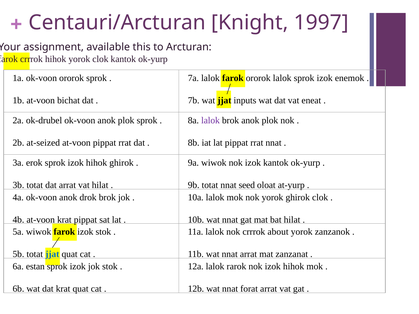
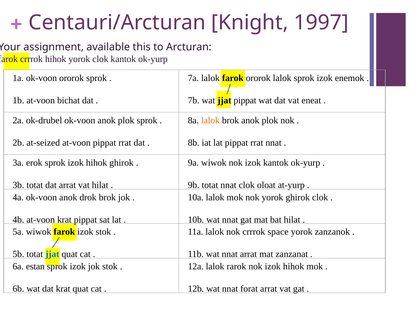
jjat inputs: inputs -> pippat (245, 101)
lalok colour: purple -> orange (210, 121)
nnat seed: seed -> clok (247, 185)
about: about -> space (278, 232)
